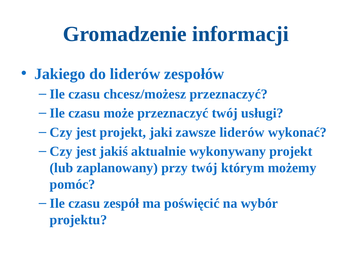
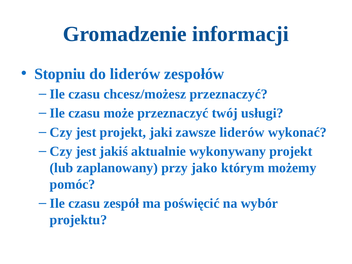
Jakiego: Jakiego -> Stopniu (60, 74)
przy twój: twój -> jako (204, 168)
